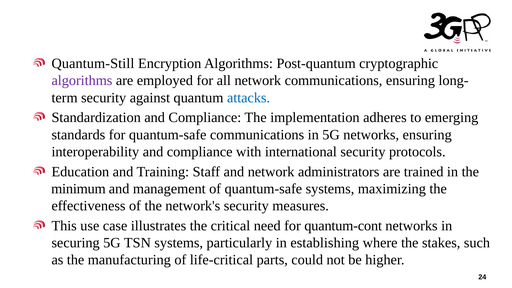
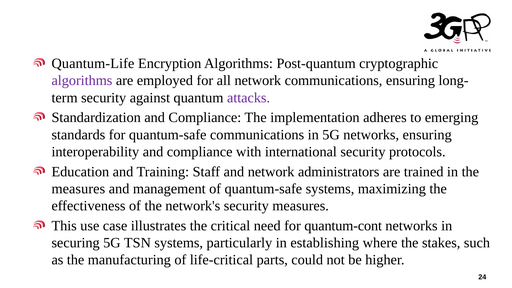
Quantum-Still: Quantum-Still -> Quantum-Life (93, 64)
attacks colour: blue -> purple (249, 98)
minimum: minimum -> measures (78, 189)
